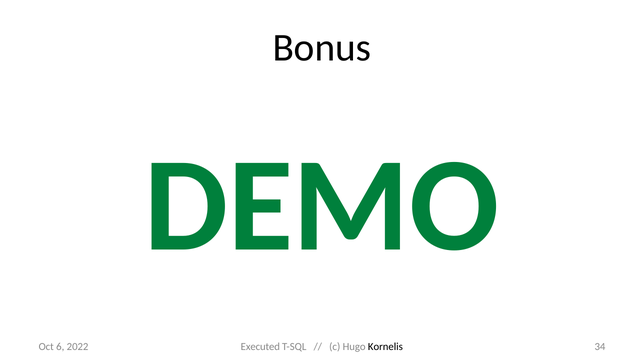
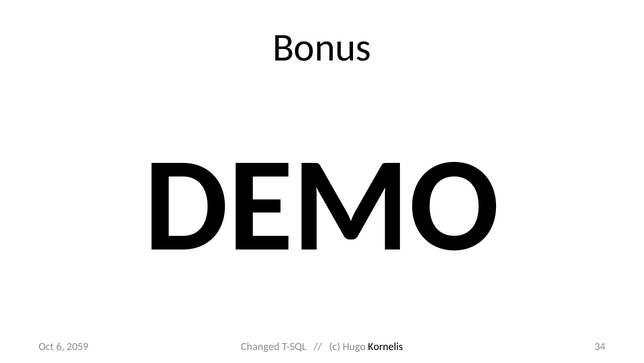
DEMO colour: green -> black (322, 205)
Executed: Executed -> Changed (260, 346)
2022: 2022 -> 2059 (78, 346)
